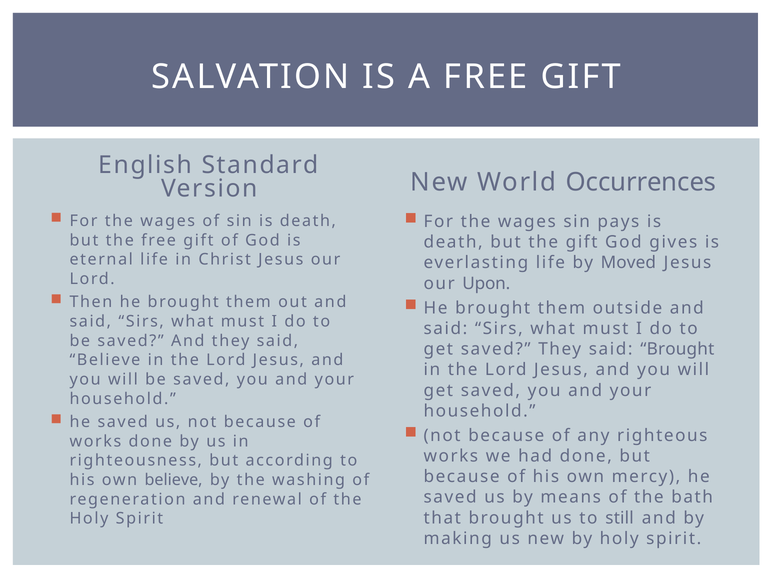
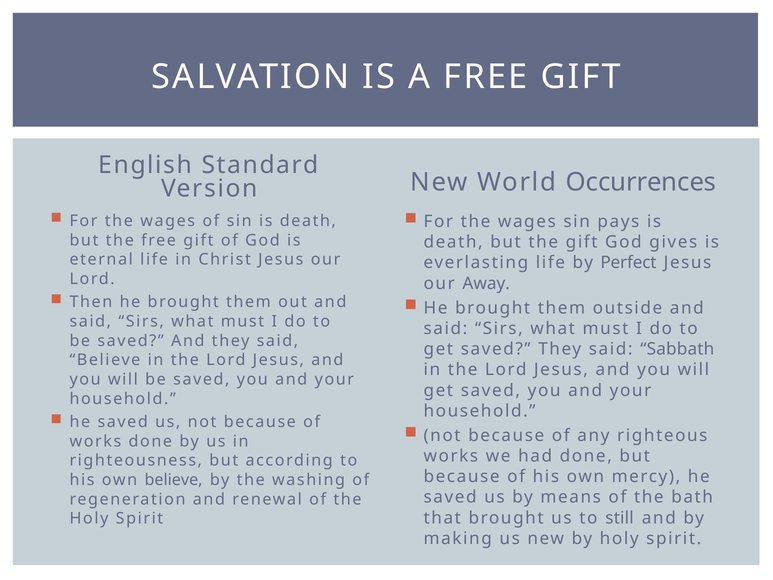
Moved: Moved -> Perfect (628, 263)
Upon: Upon -> Away (486, 283)
said Brought: Brought -> Sabbath (677, 349)
